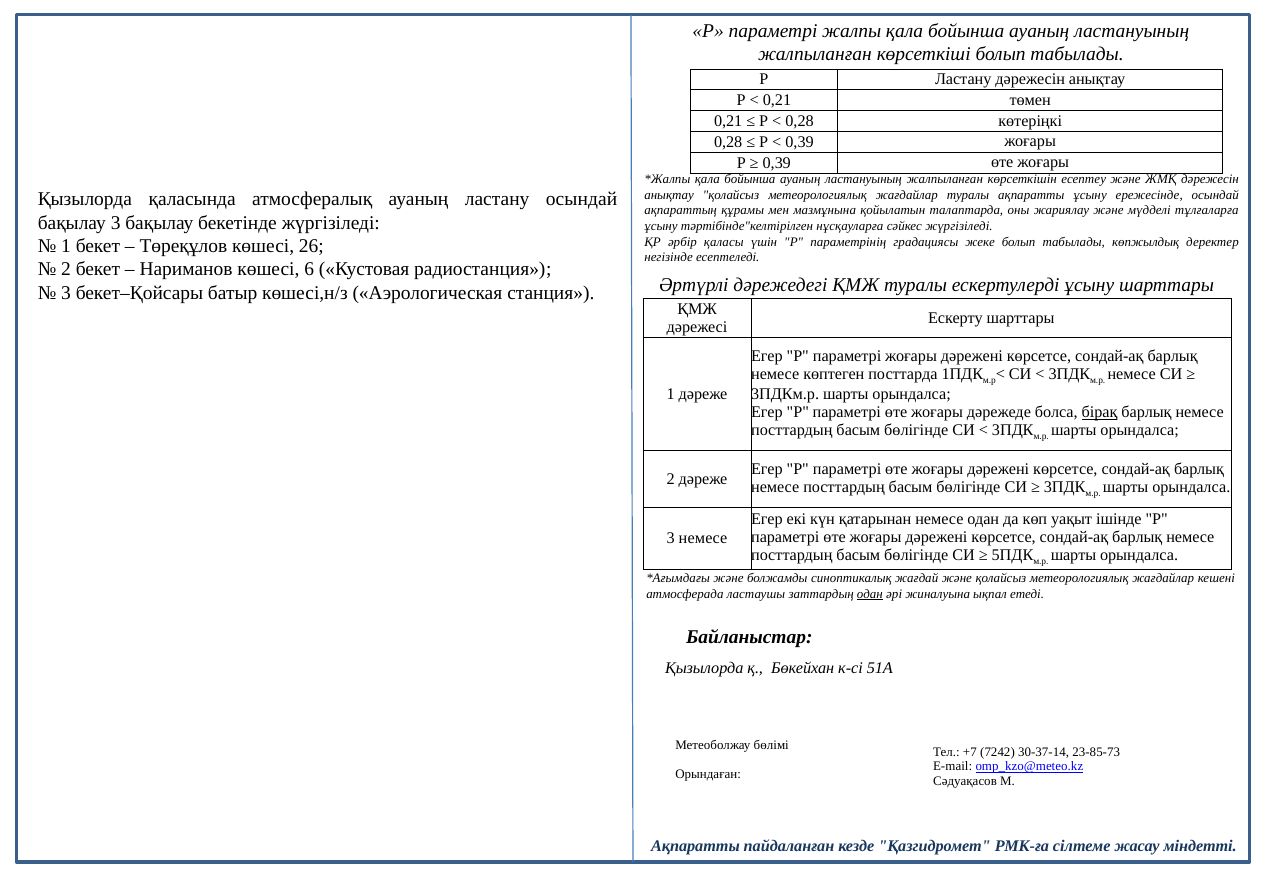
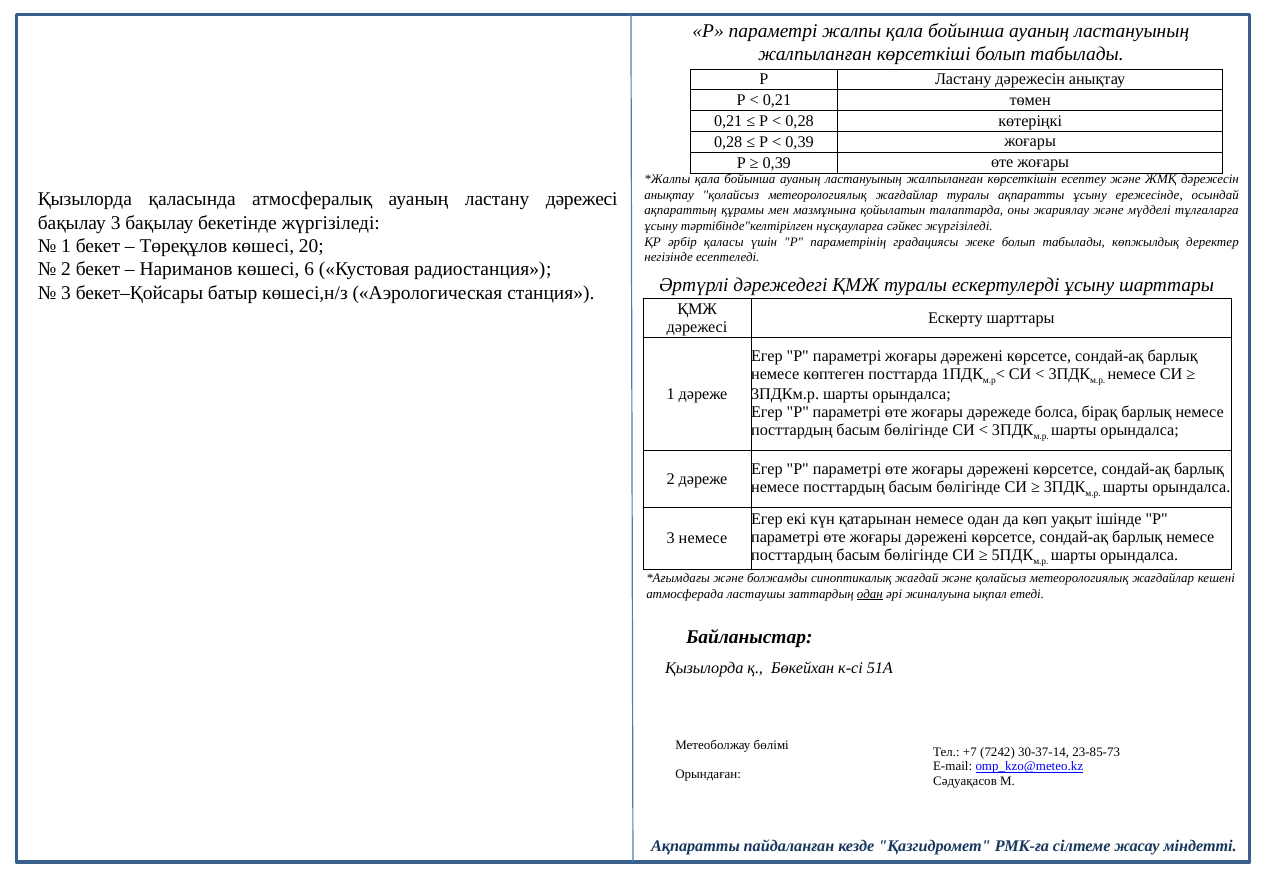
ластану осындай: осындай -> дәрежесі (582, 199)
26: 26 -> 20 (311, 246)
бірақ underline: present -> none (1100, 412)
